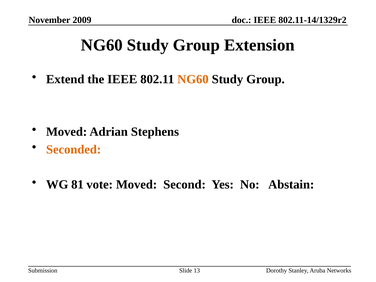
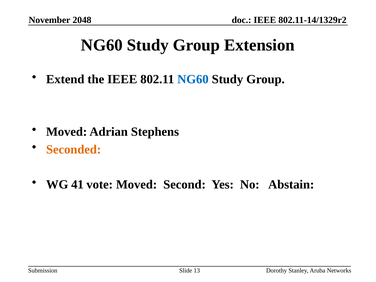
2009: 2009 -> 2048 (82, 20)
NG60 colour: orange -> blue (193, 79)
81: 81 -> 41 (77, 184)
